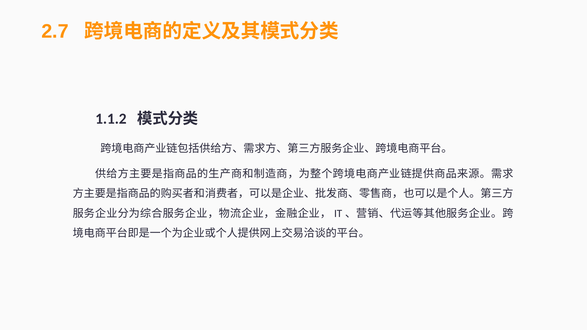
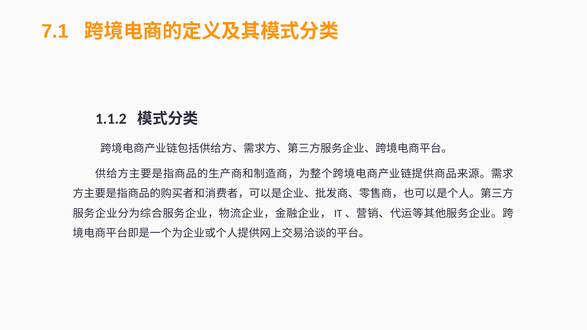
2.7: 2.7 -> 7.1 (55, 31)
